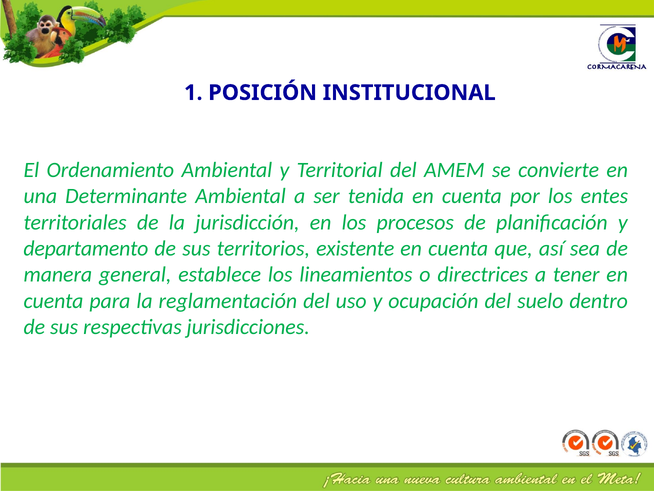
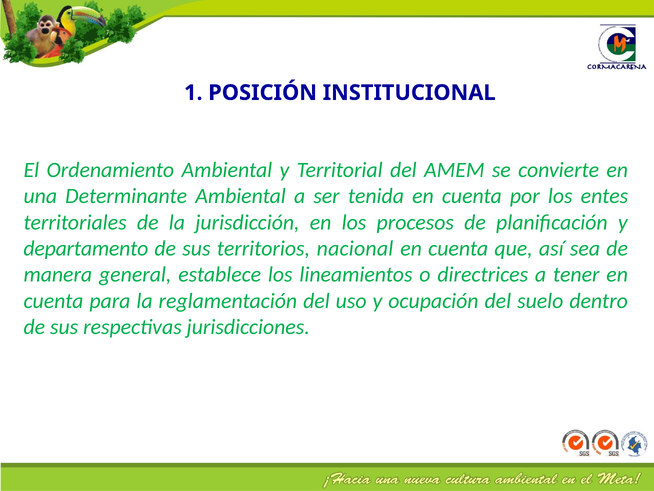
existente: existente -> nacional (355, 248)
